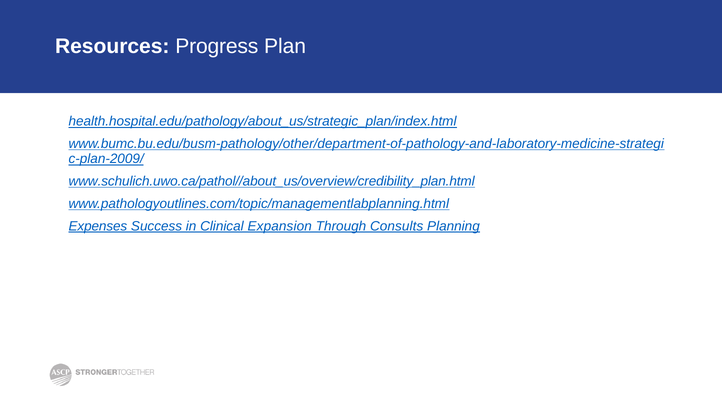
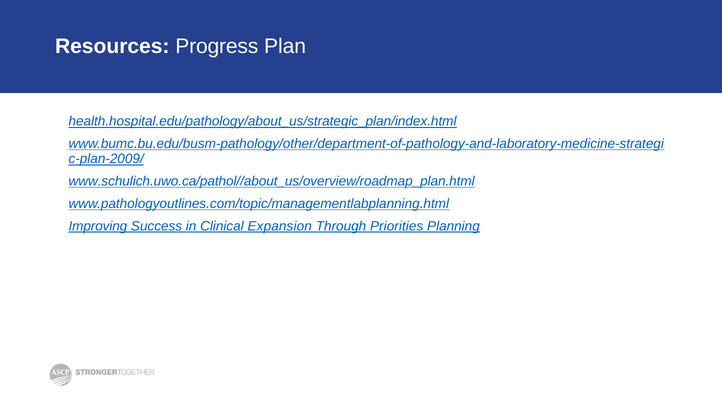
www.schulich.uwo.ca/pathol//about_us/overview/credibility_plan.html: www.schulich.uwo.ca/pathol//about_us/overview/credibility_plan.html -> www.schulich.uwo.ca/pathol//about_us/overview/roadmap_plan.html (272, 181)
Expenses: Expenses -> Improving (98, 226)
Consults: Consults -> Priorities (397, 226)
